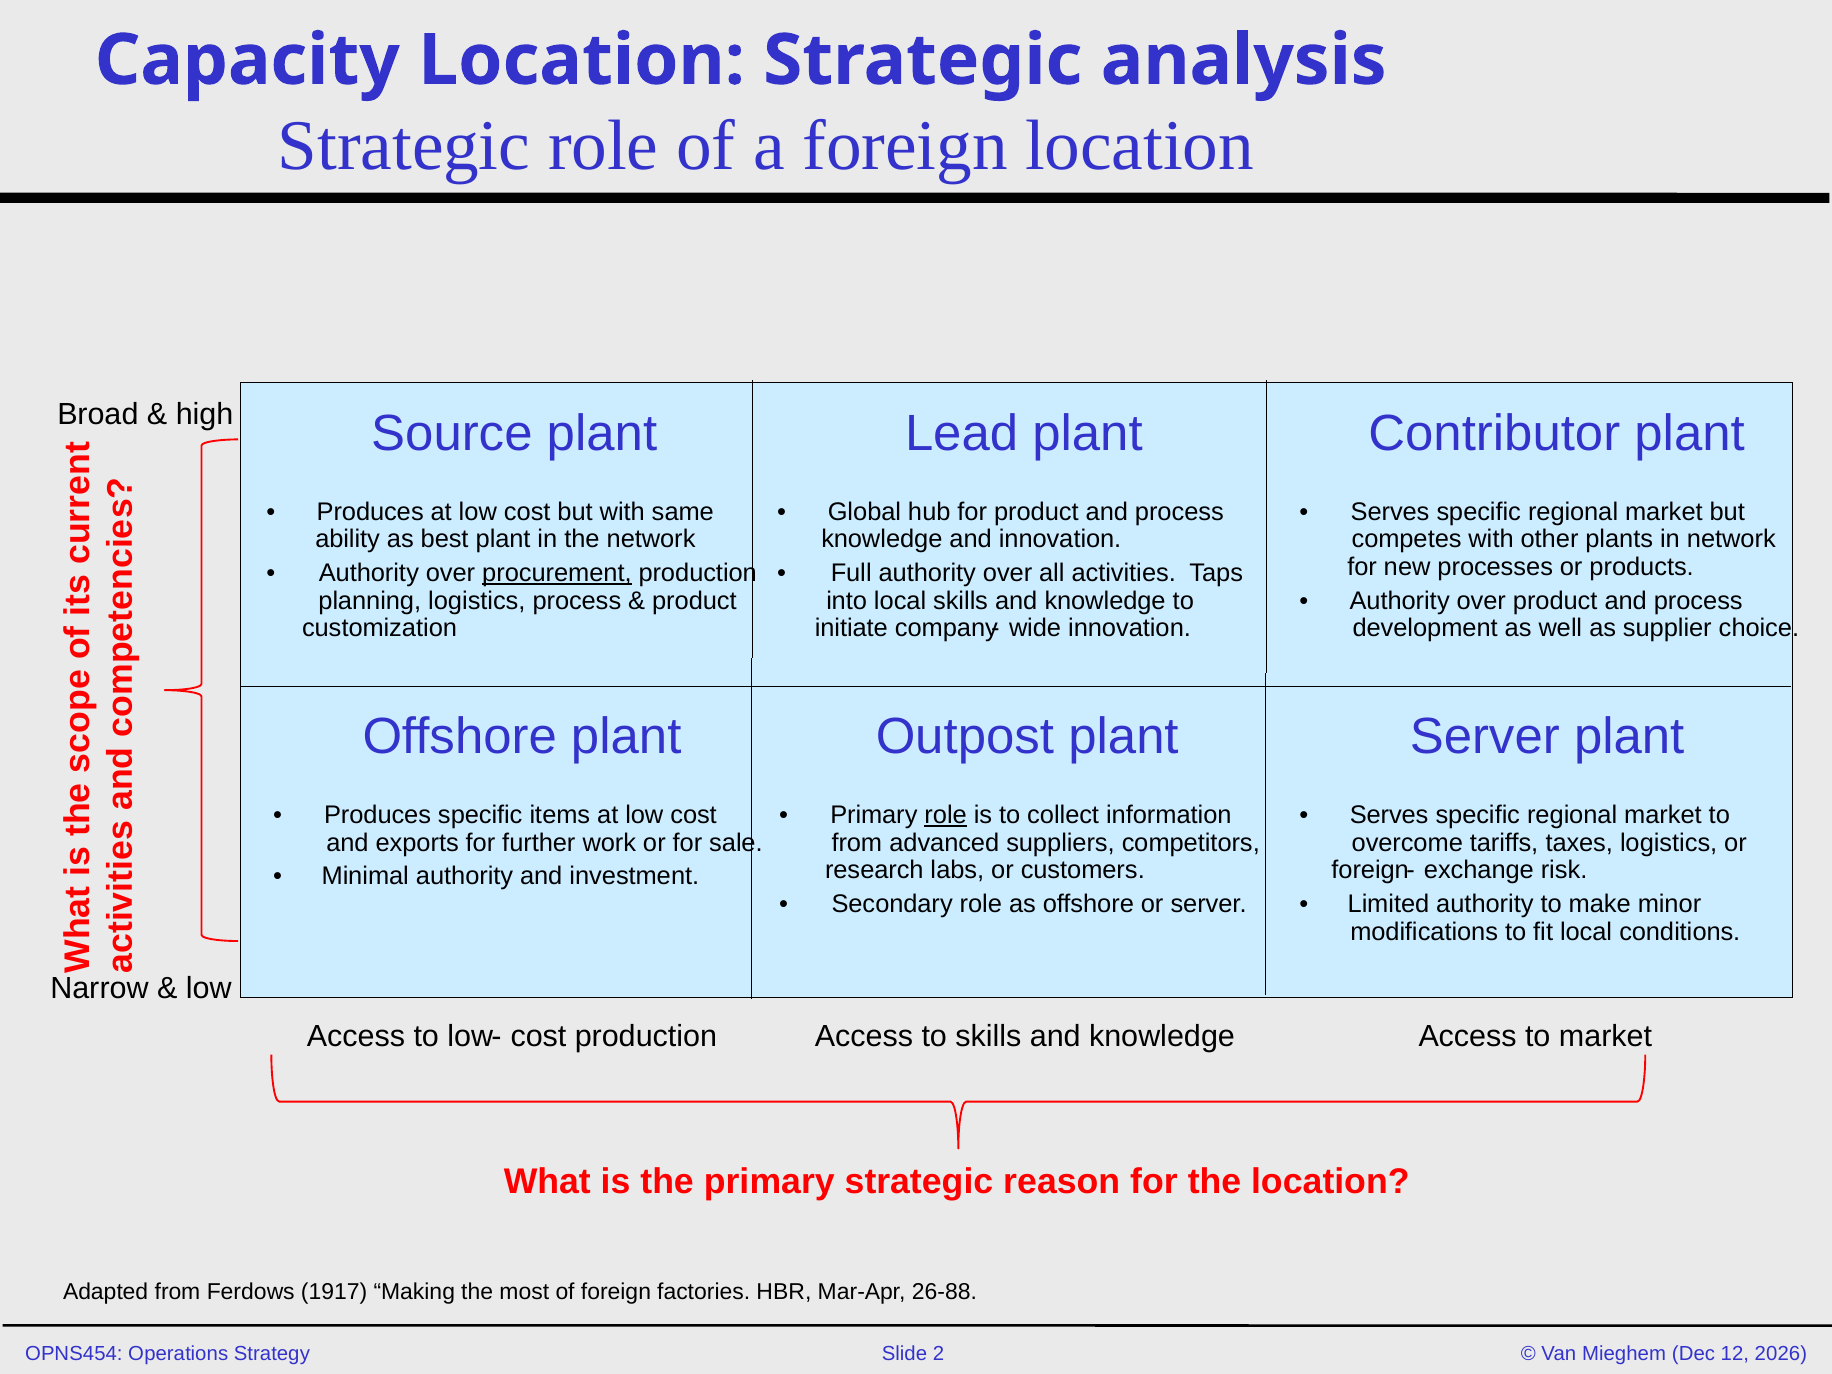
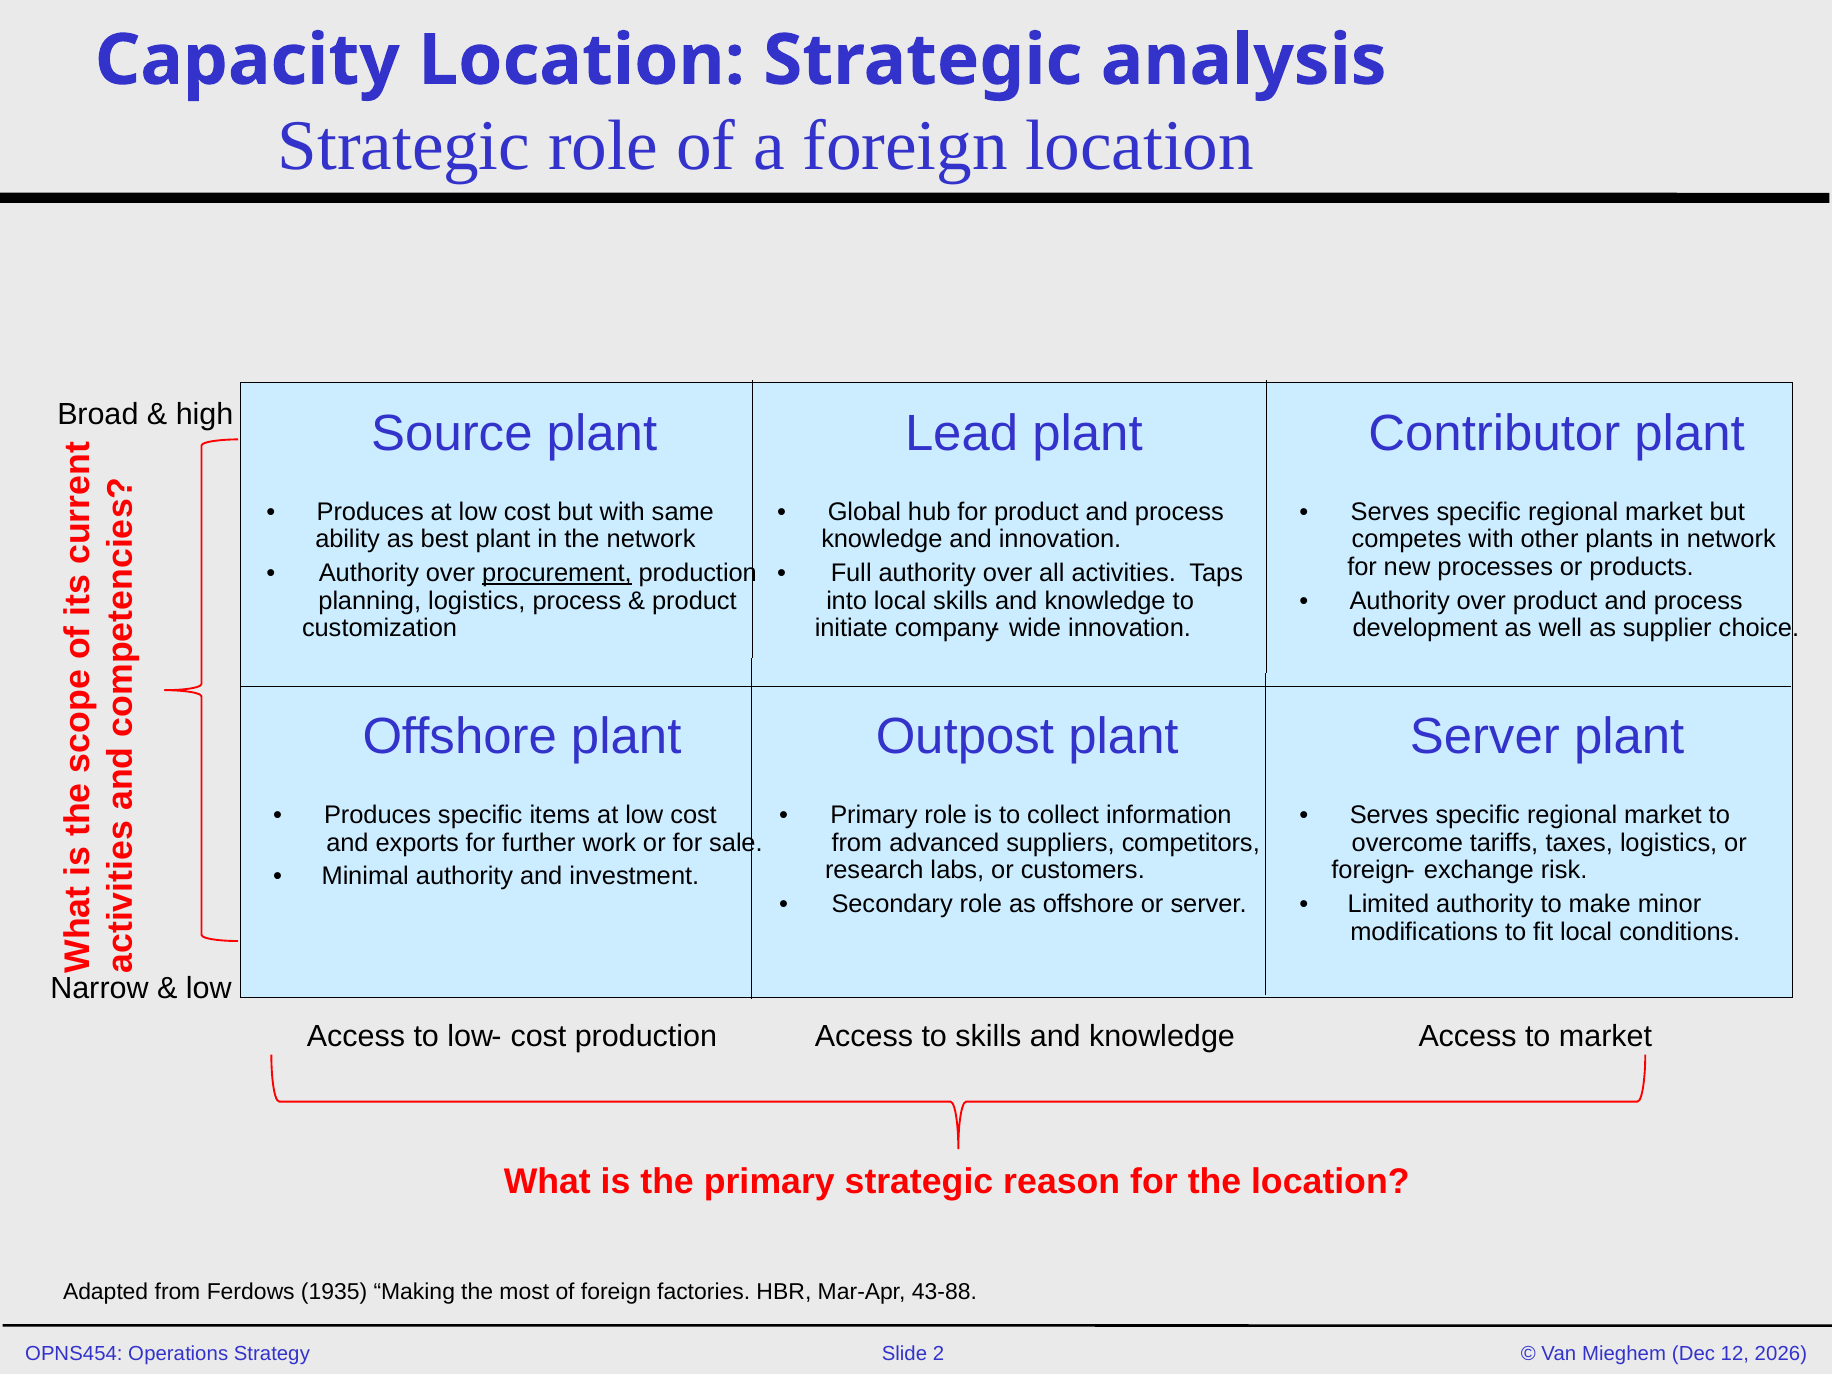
role underline: present -> none (946, 815)
1917: 1917 -> 1935 (334, 1292)
26-88: 26-88 -> 43-88 (944, 1292)
